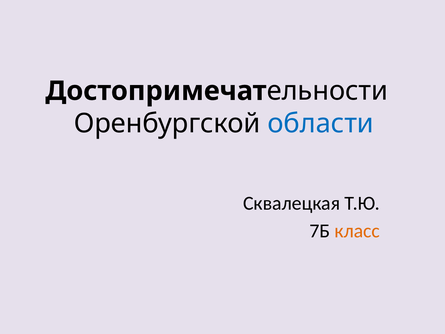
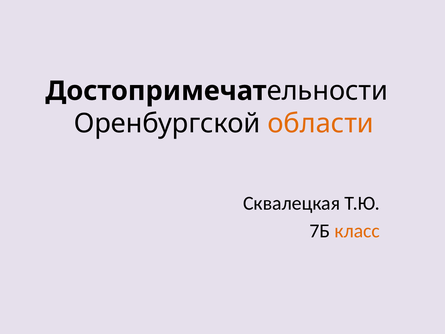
области colour: blue -> orange (321, 124)
